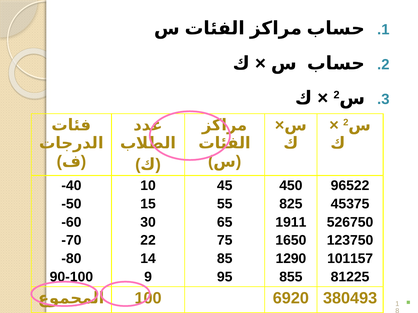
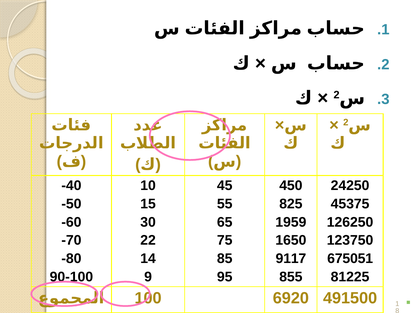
96522: 96522 -> 24250 (350, 186)
1911: 1911 -> 1959 (291, 222)
526750: 526750 -> 126250 (350, 222)
1290: 1290 -> 9117 (291, 259)
101157: 101157 -> 675051 (350, 259)
380493: 380493 -> 491500 (350, 298)
